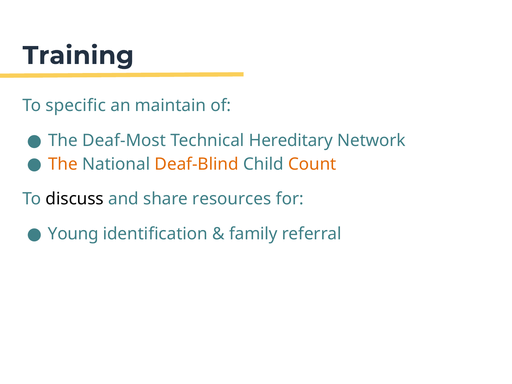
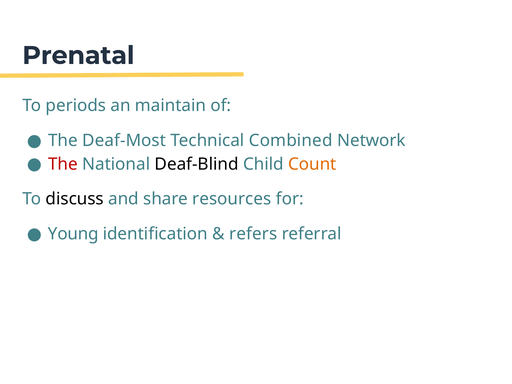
Training: Training -> Prenatal (78, 55)
specific: specific -> periods (76, 106)
Hereditary: Hereditary -> Combined (291, 141)
The colour: orange -> red (63, 164)
Deaf-Blind colour: orange -> black (197, 164)
family: family -> refers (253, 234)
